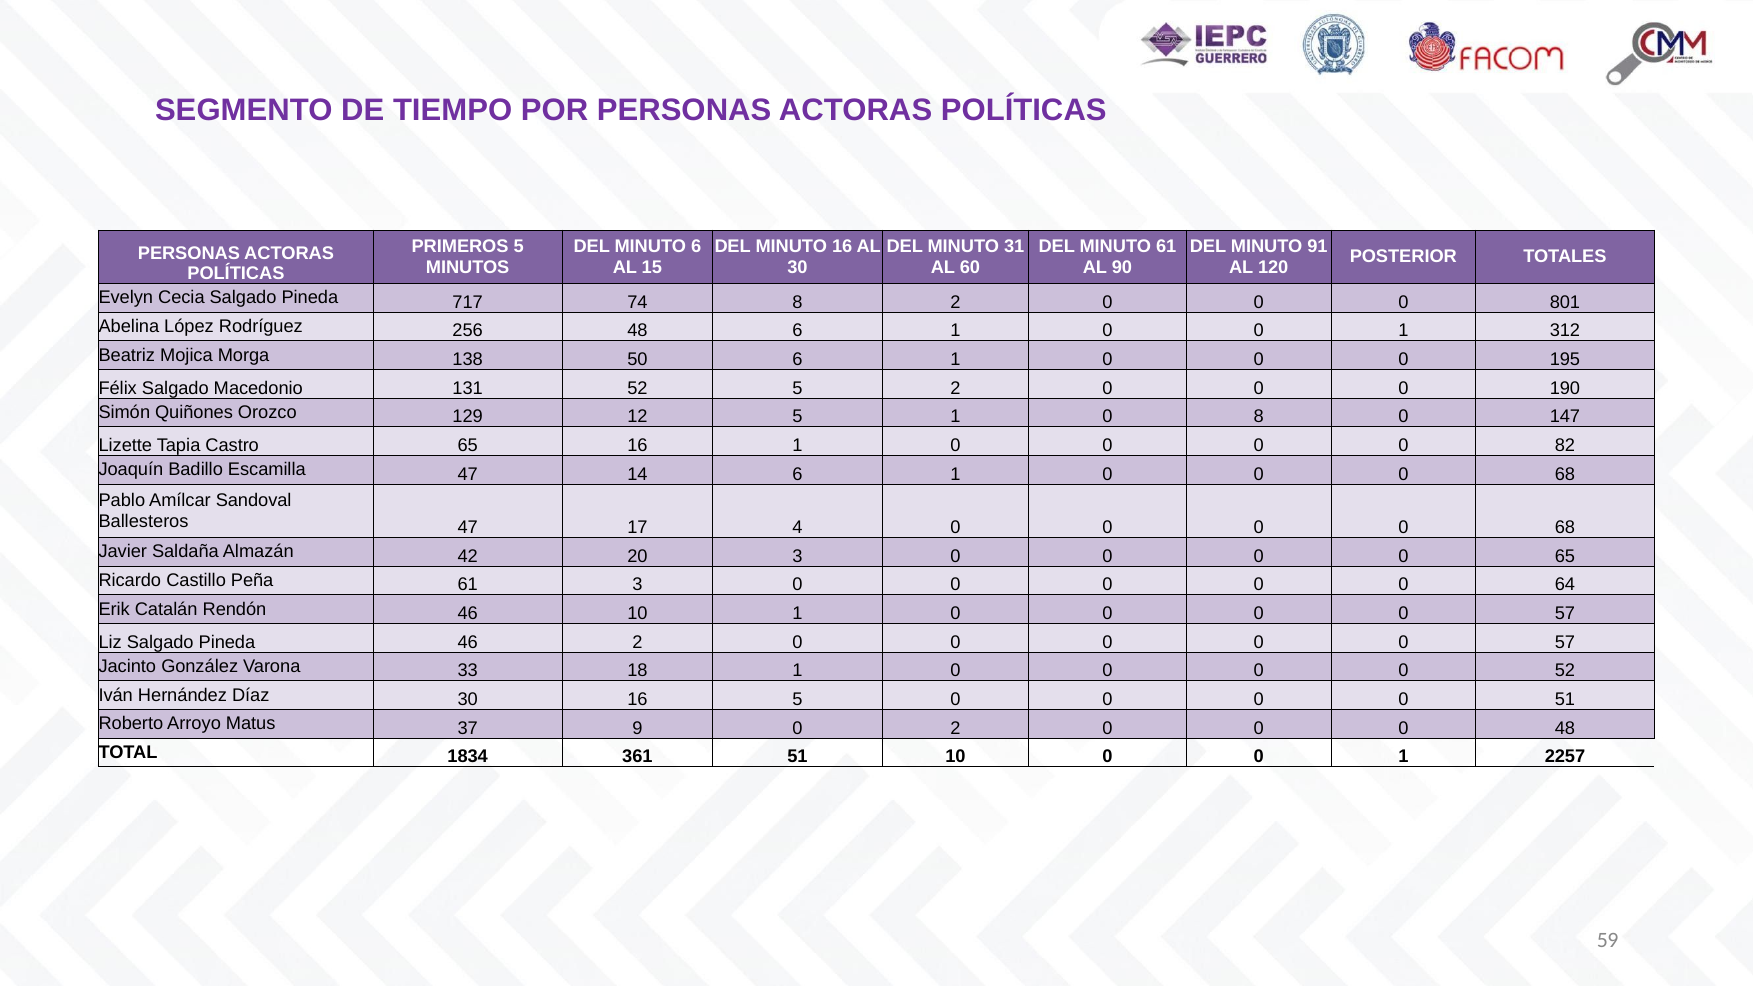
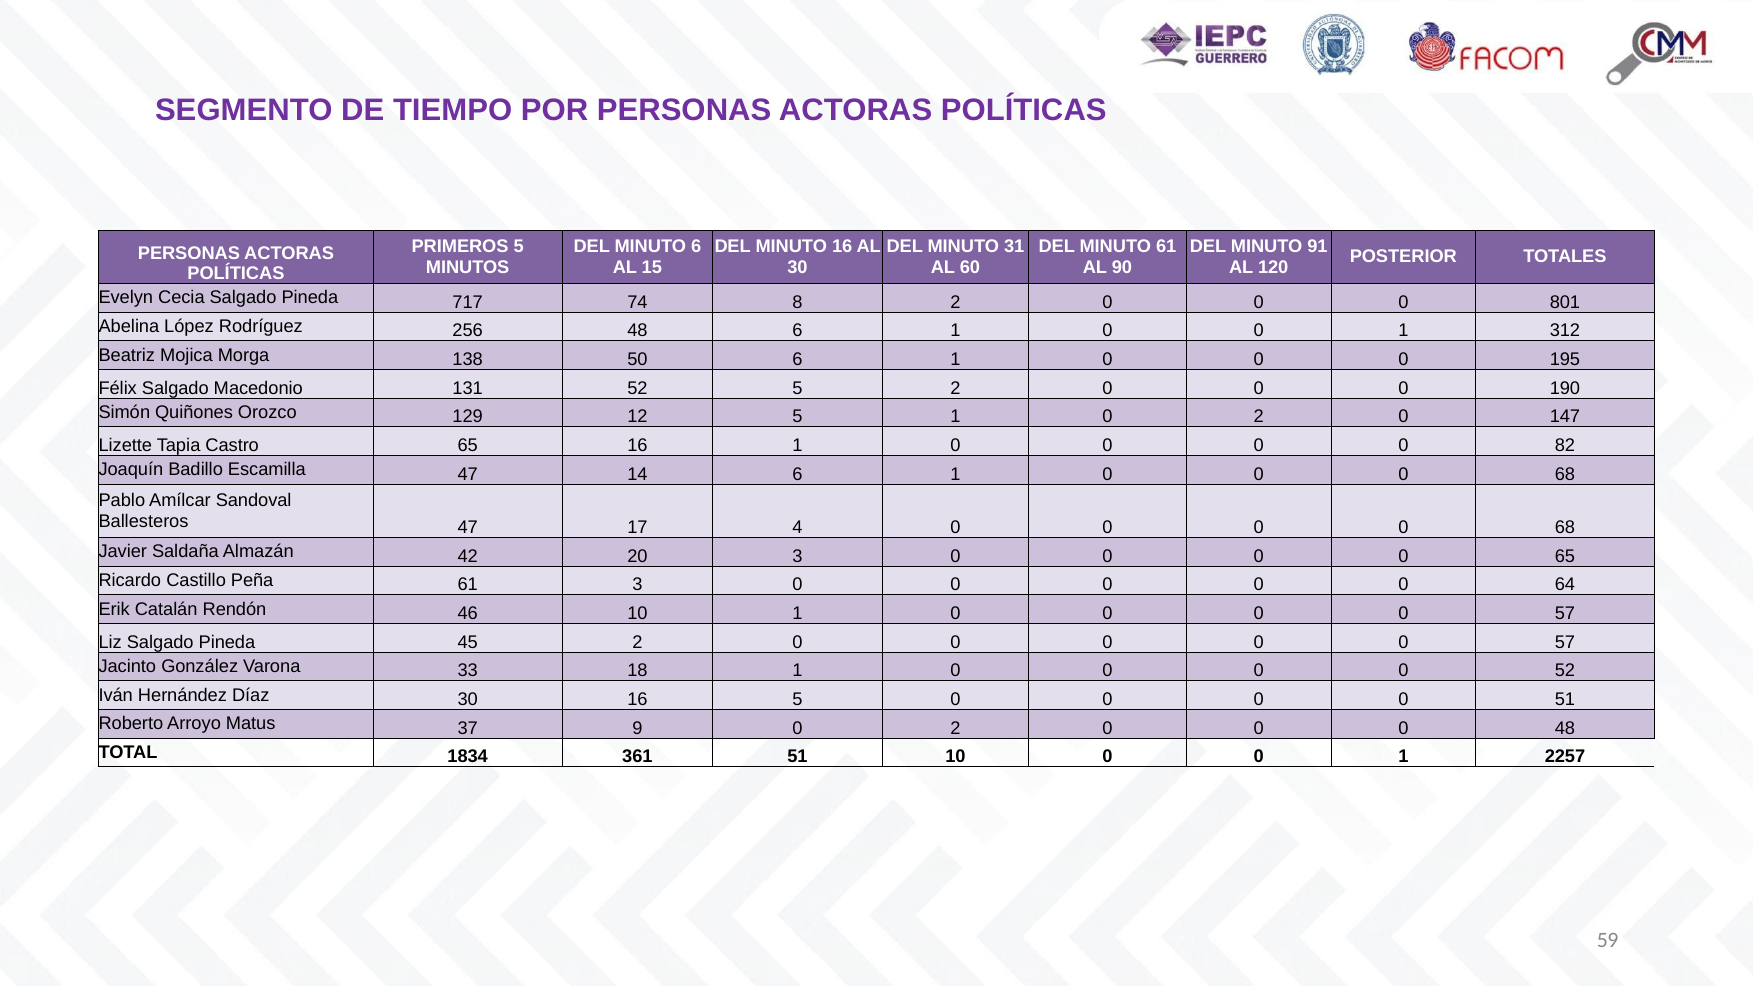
1 0 8: 8 -> 2 (1259, 417)
Pineda 46: 46 -> 45 (468, 642)
